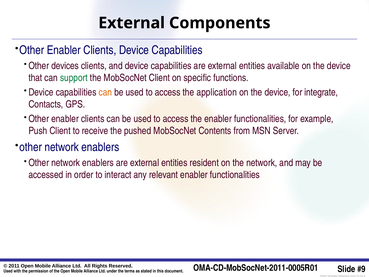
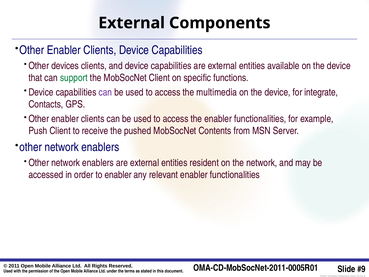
can colour: orange -> purple (105, 92)
application: application -> multimedia (217, 92)
to interact: interact -> enabler (118, 175)
